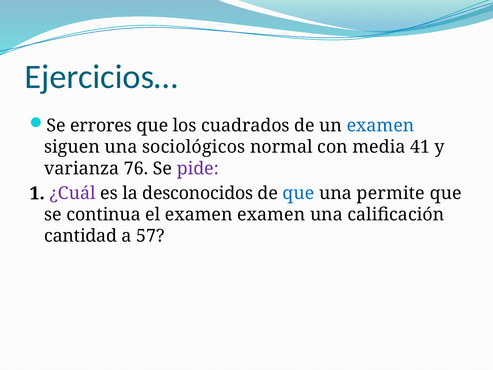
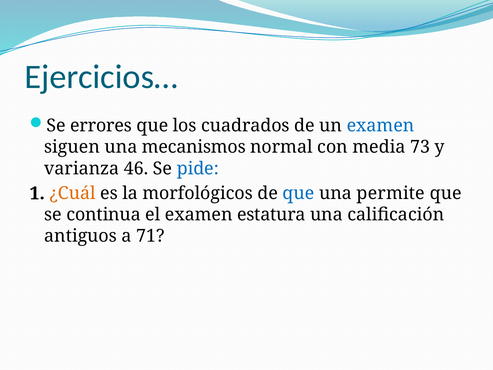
sociológicos: sociológicos -> mecanismos (194, 147)
41: 41 -> 73 (420, 147)
76: 76 -> 46 (136, 168)
pide colour: purple -> blue (198, 168)
¿Cuál colour: purple -> orange (72, 193)
desconocidos: desconocidos -> morfológicos (198, 193)
examen examen: examen -> estatura (271, 215)
cantidad: cantidad -> antiguos (81, 236)
57: 57 -> 71 (150, 236)
